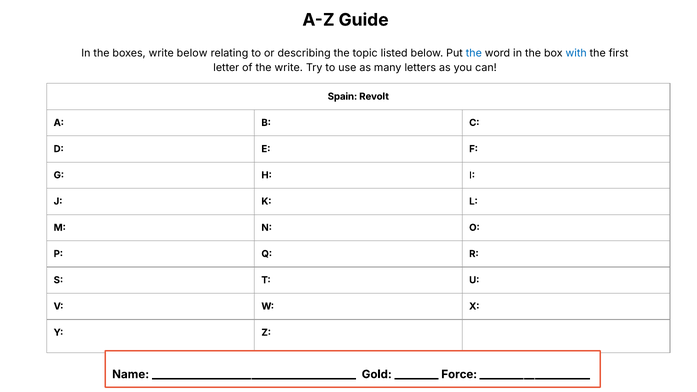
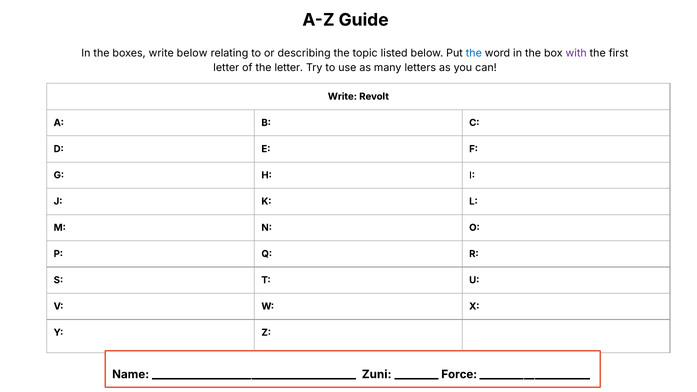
with colour: blue -> purple (576, 53)
the write: write -> letter (289, 68)
Spain: Spain -> Write (342, 96)
Gold: Gold -> Zuni (377, 374)
